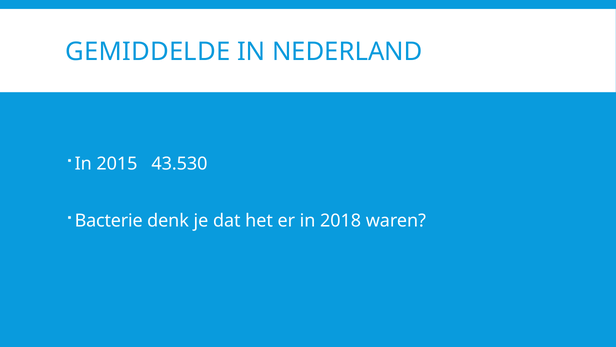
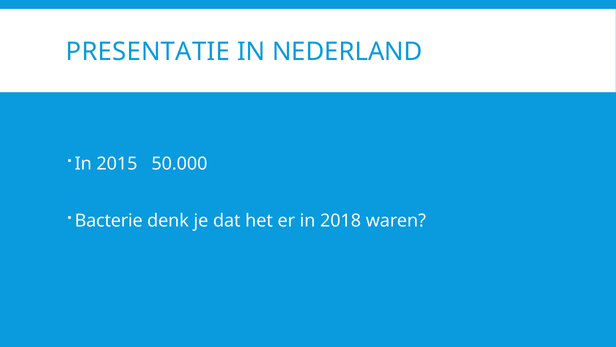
GEMIDDELDE: GEMIDDELDE -> PRESENTATIE (148, 52)
43.530: 43.530 -> 50.000 (179, 164)
